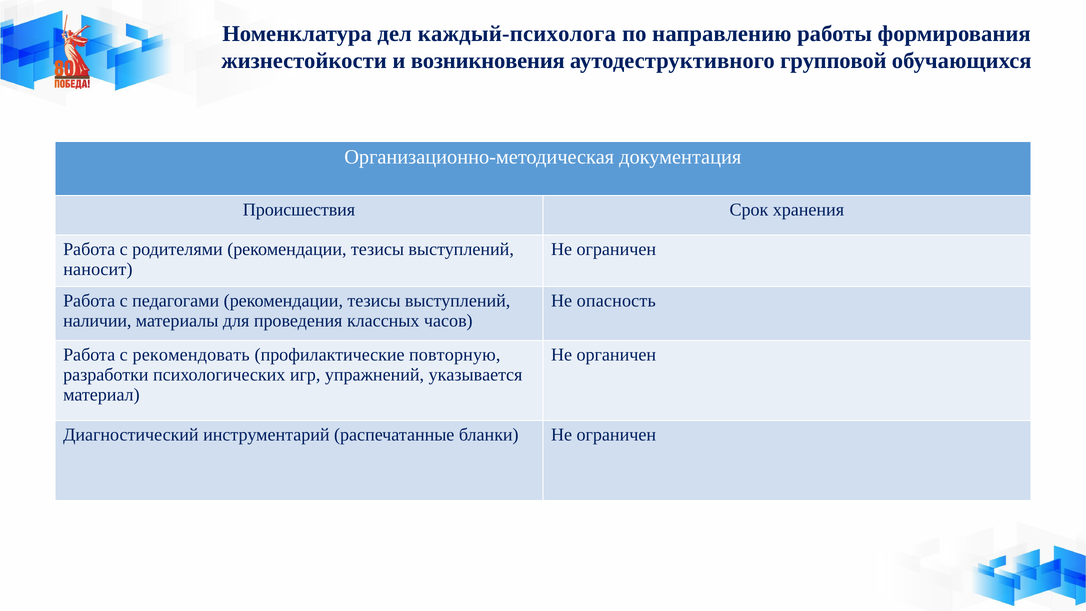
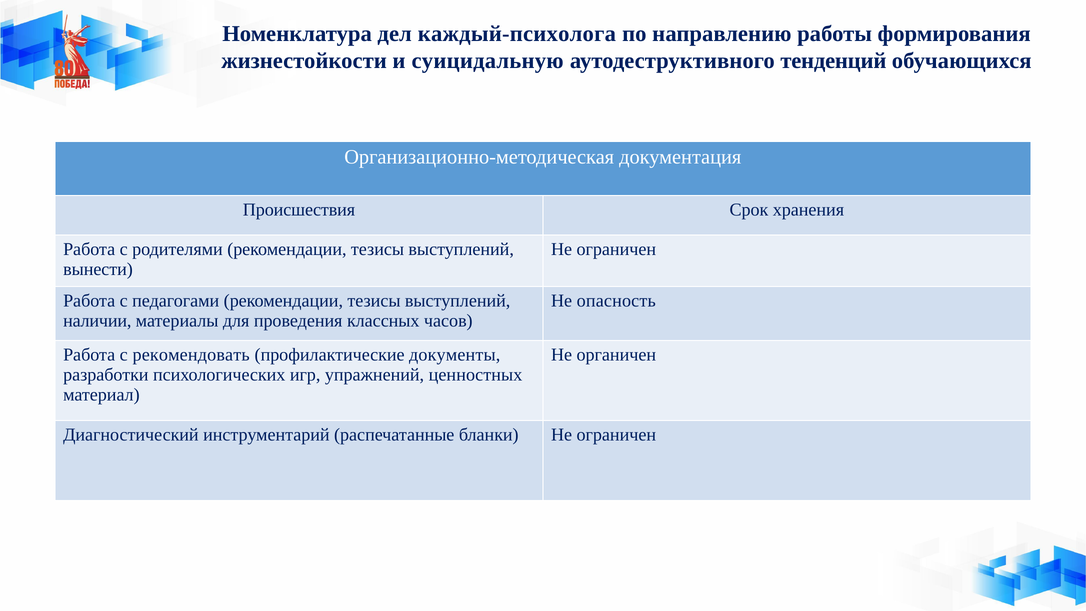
возникновения: возникновения -> суицидальную (488, 61)
групповой: групповой -> тенденций (833, 61)
наносит: наносит -> вынести (98, 269)
повторную: повторную -> документы (455, 355)
указывается: указывается -> ценностных (475, 375)
